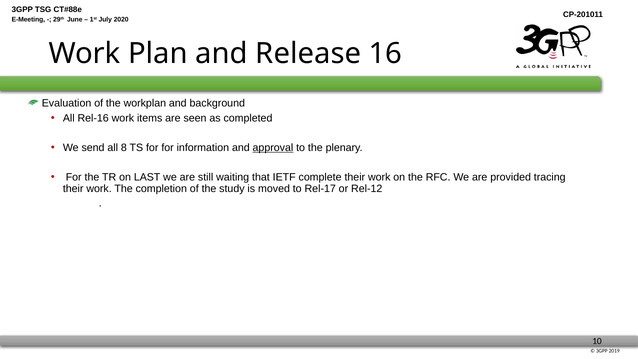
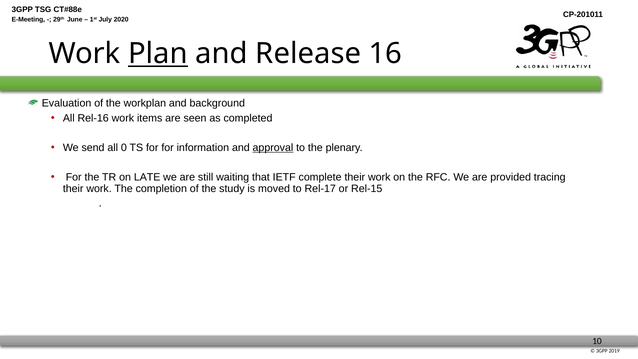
Plan underline: none -> present (158, 54)
8: 8 -> 0 (124, 148)
LAST: LAST -> LATE (147, 177)
Rel-12: Rel-12 -> Rel-15 (367, 189)
